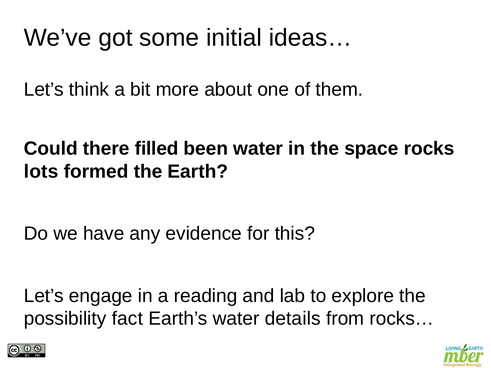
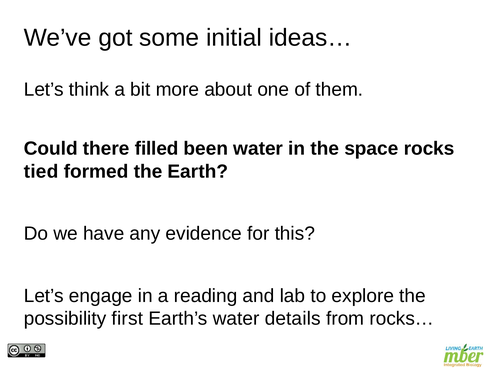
lots: lots -> tied (41, 172)
fact: fact -> first (127, 319)
